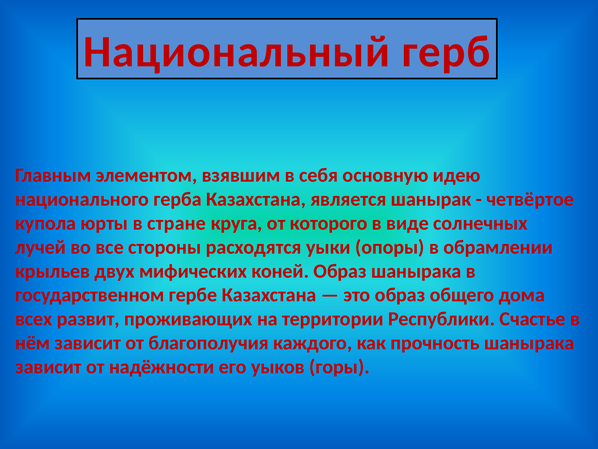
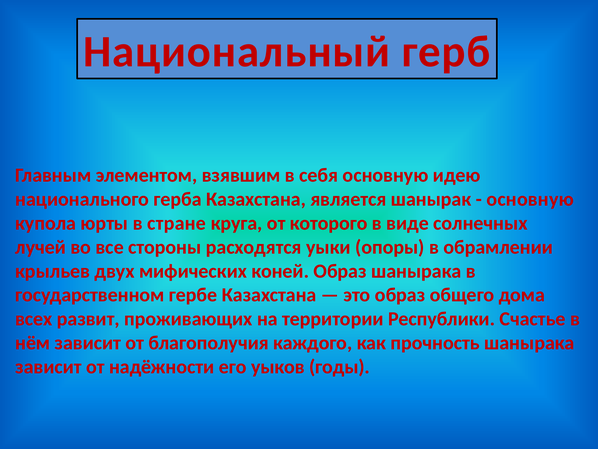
четвёртое: четвёртое -> основную (530, 199)
горы: горы -> годы (340, 366)
